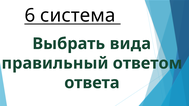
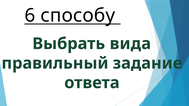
система: система -> способу (78, 15)
ответом: ответом -> задание (147, 63)
